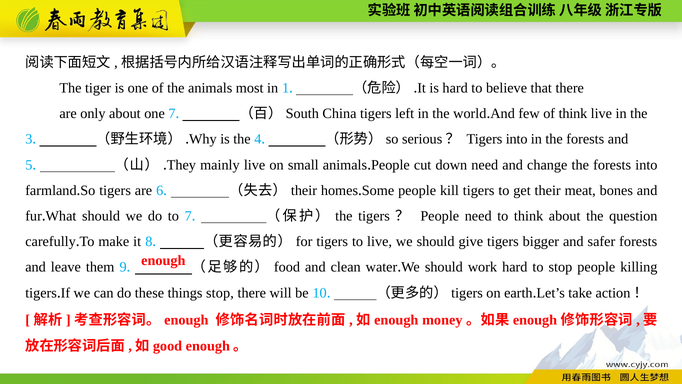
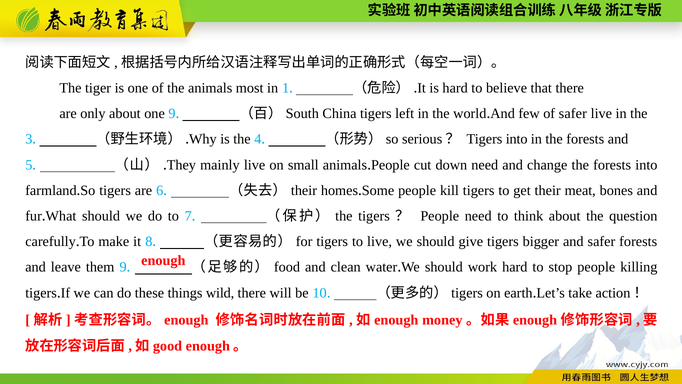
one 7: 7 -> 9 (172, 114)
of think: think -> safer (573, 114)
things stop: stop -> wild (220, 293)
